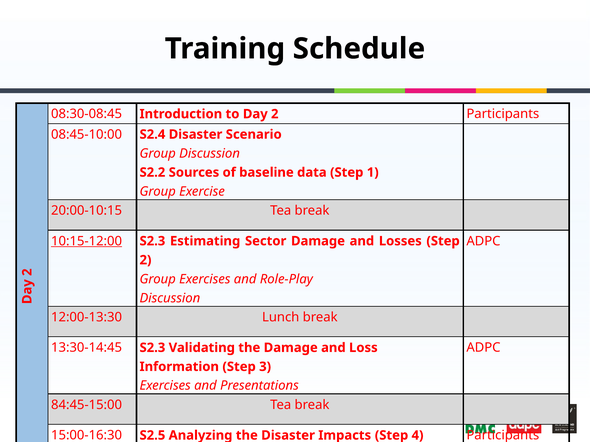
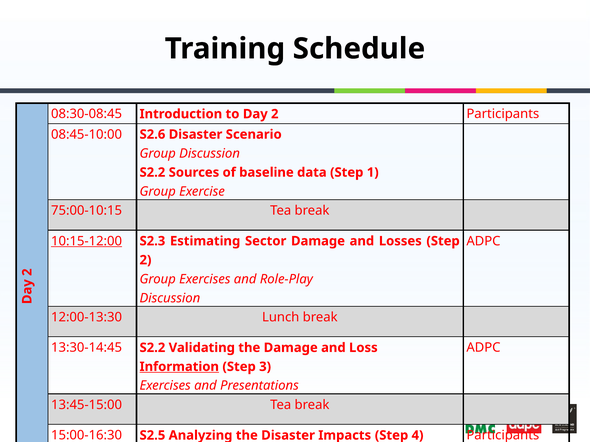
S2.4: S2.4 -> S2.6 (152, 135)
20:00-10:15: 20:00-10:15 -> 75:00-10:15 (87, 211)
13:30-14:45 S2.3: S2.3 -> S2.2 (152, 348)
Information underline: none -> present (179, 367)
84:45-15:00: 84:45-15:00 -> 13:45-15:00 (87, 405)
